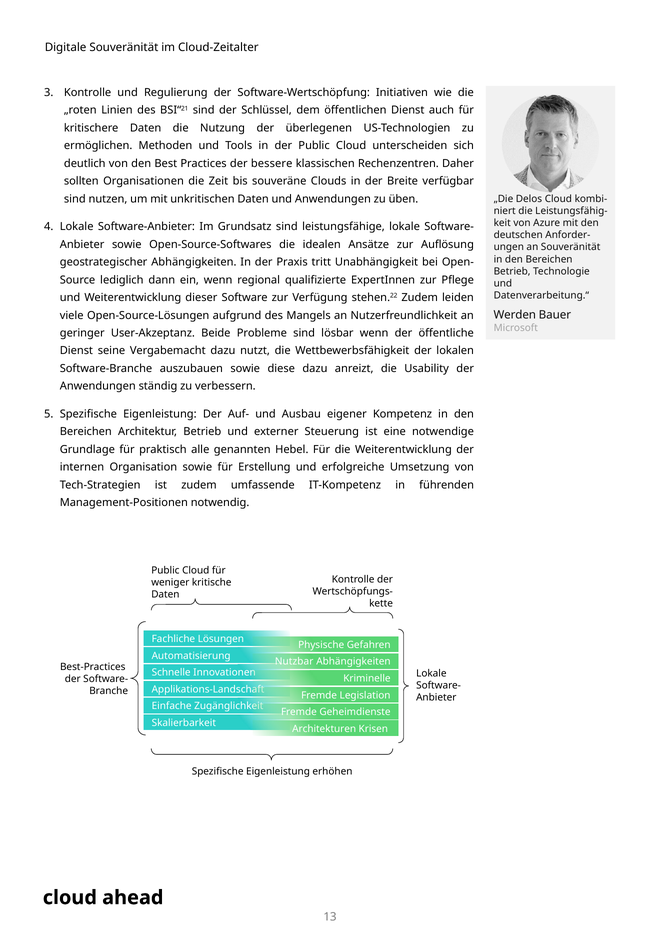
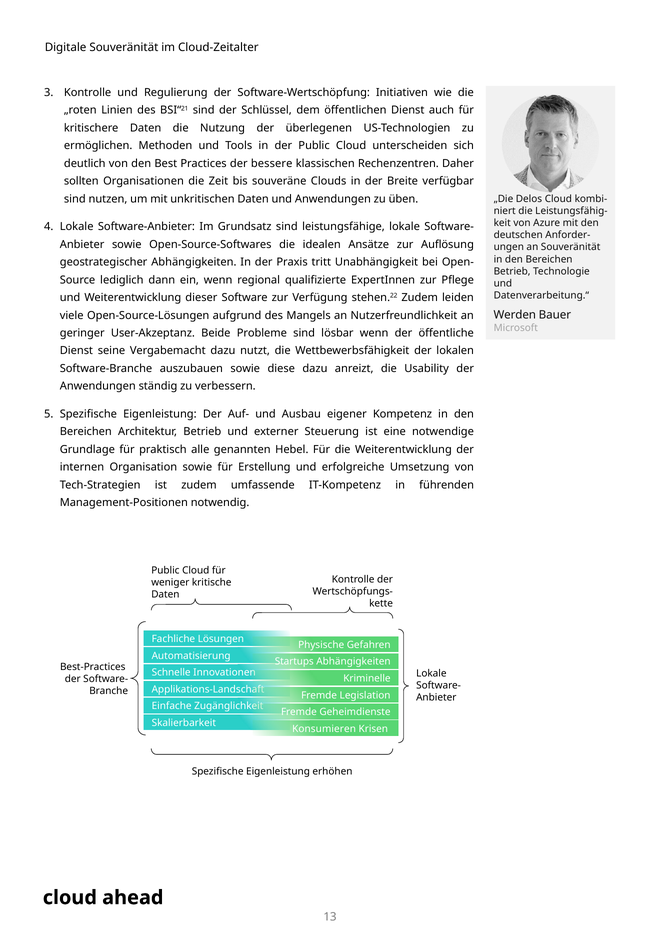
Nutzbar: Nutzbar -> Startups (294, 661)
Architekturen: Architekturen -> Konsumieren (324, 728)
